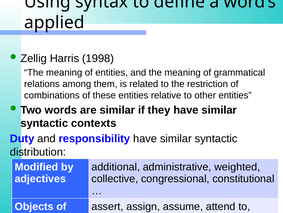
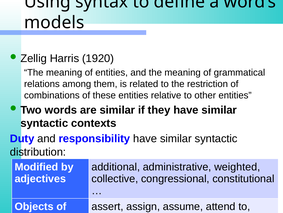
applied: applied -> models (54, 23)
1998: 1998 -> 1920 (98, 58)
